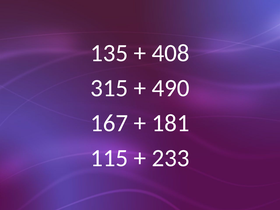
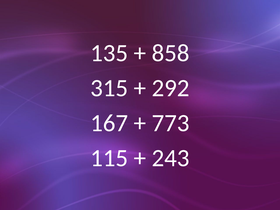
408: 408 -> 858 (171, 53)
490: 490 -> 292 (171, 88)
181: 181 -> 773 (171, 123)
233: 233 -> 243 (171, 158)
